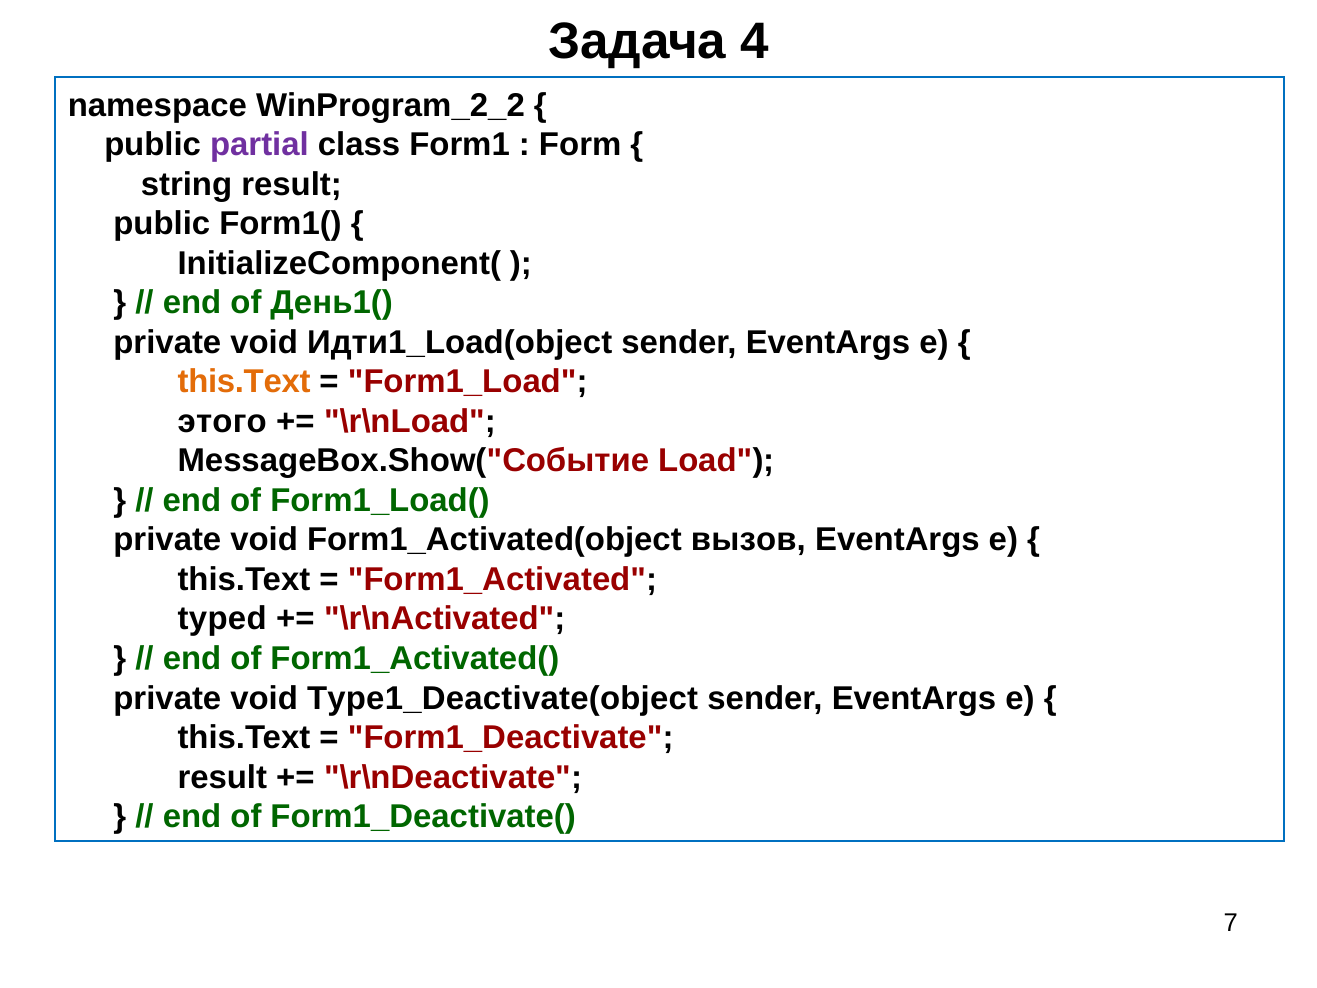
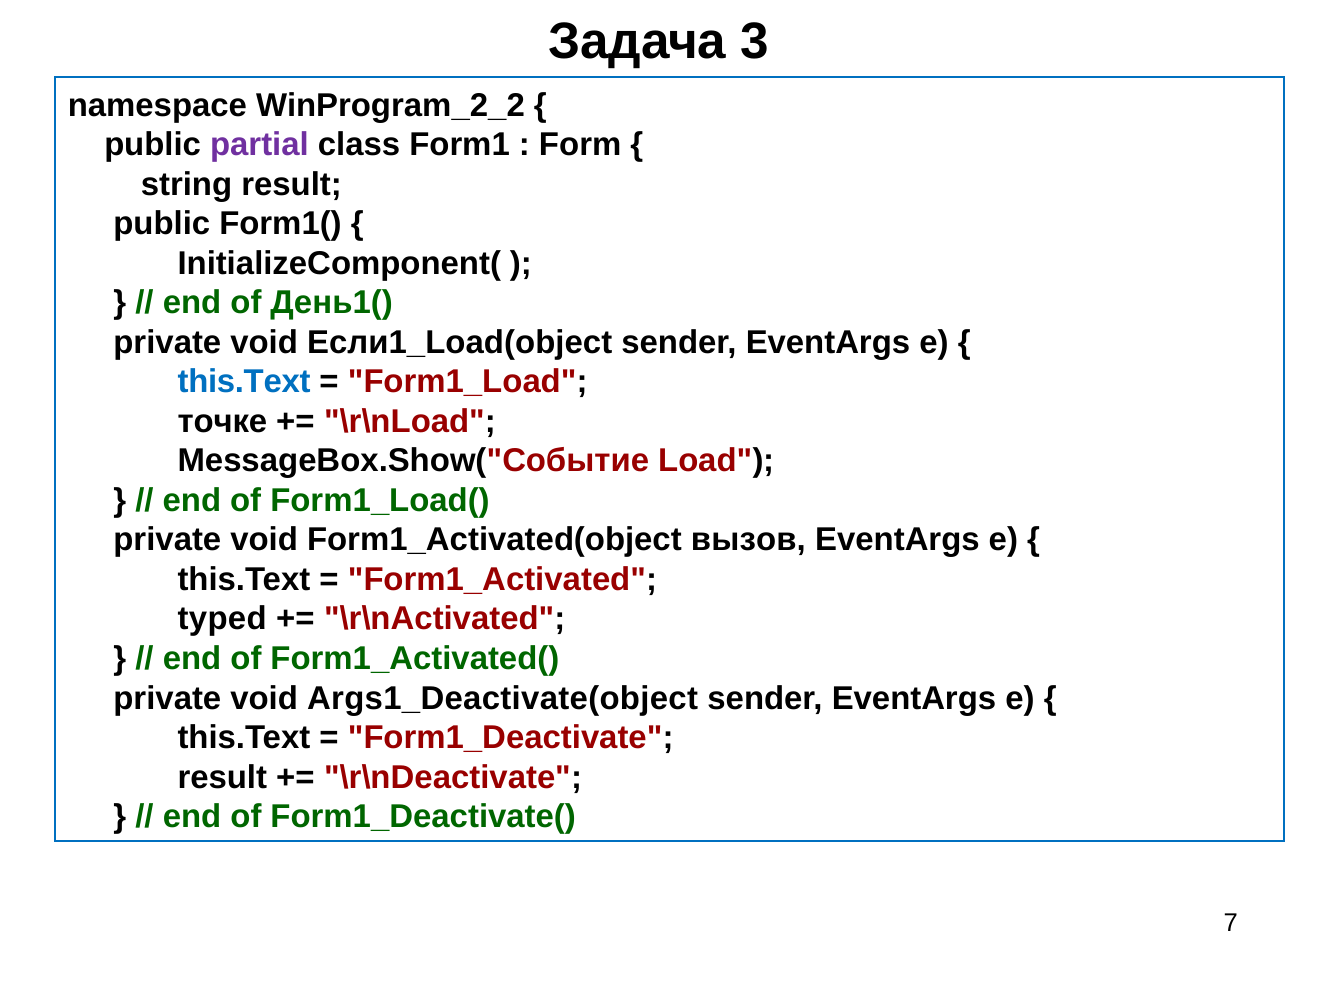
4: 4 -> 3 (755, 42)
Идти1_Load(object: Идти1_Load(object -> Если1_Load(object (460, 342)
this.Text colour: orange -> blue (244, 382)
этого: этого -> точке (222, 421)
Type1_Deactivate(object: Type1_Deactivate(object -> Args1_Deactivate(object (503, 698)
